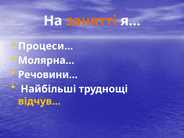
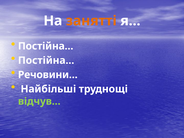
Процеси…: Процеси… -> Постійна… (46, 46)
Молярна…: Молярна… -> Постійна… (46, 60)
відчув… colour: yellow -> light green (39, 101)
